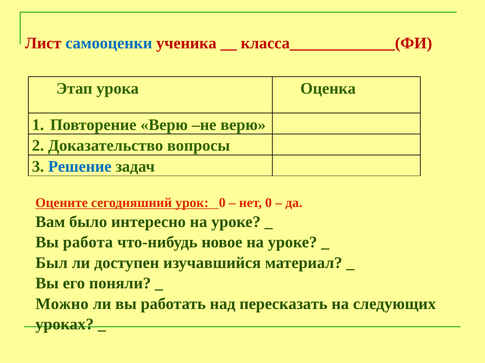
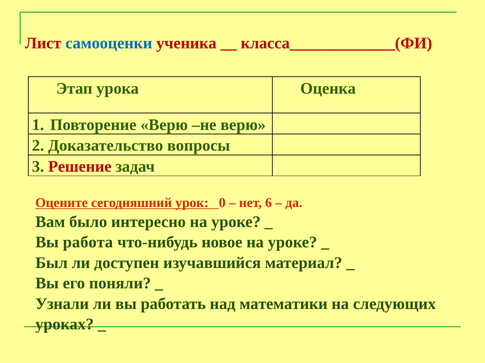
Решение colour: blue -> red (80, 167)
нет 0: 0 -> 6 (269, 203)
Можно: Можно -> Узнали (62, 304)
пересказать: пересказать -> математики (284, 304)
